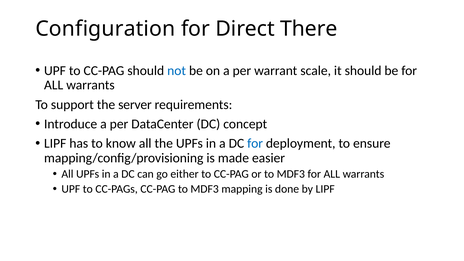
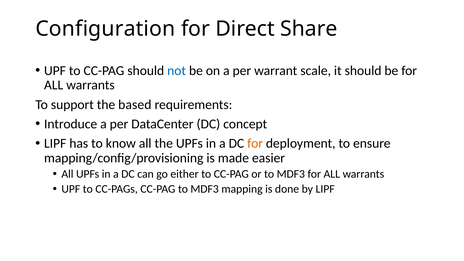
There: There -> Share (309, 29)
server: server -> based (135, 105)
for colour: blue -> orange (255, 143)
